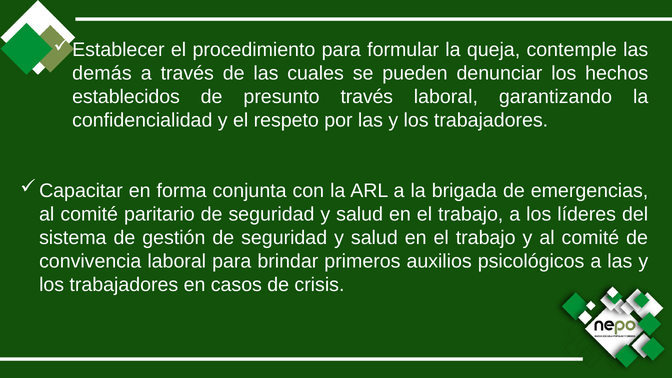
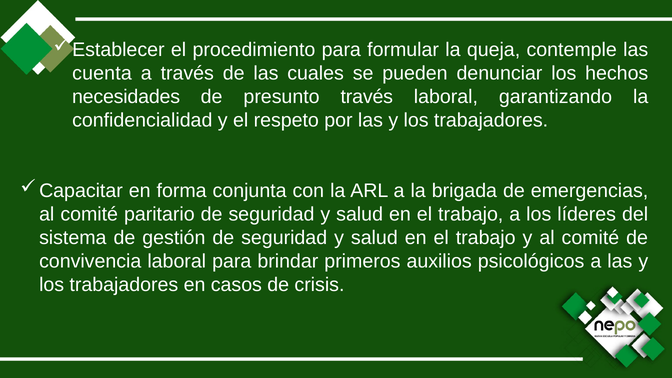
demás: demás -> cuenta (102, 73)
establecidos: establecidos -> necesidades (126, 97)
